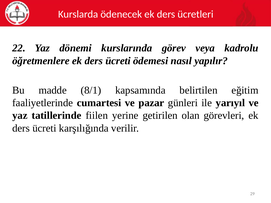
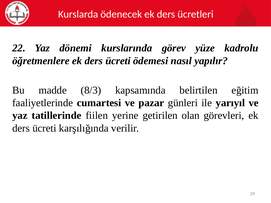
veya: veya -> yüze (205, 48)
8/1: 8/1 -> 8/3 (91, 90)
